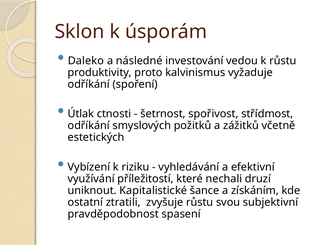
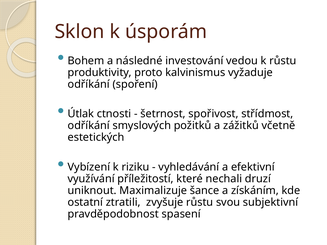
Daleko: Daleko -> Bohem (86, 61)
Kapitalistické: Kapitalistické -> Maximalizuje (153, 191)
